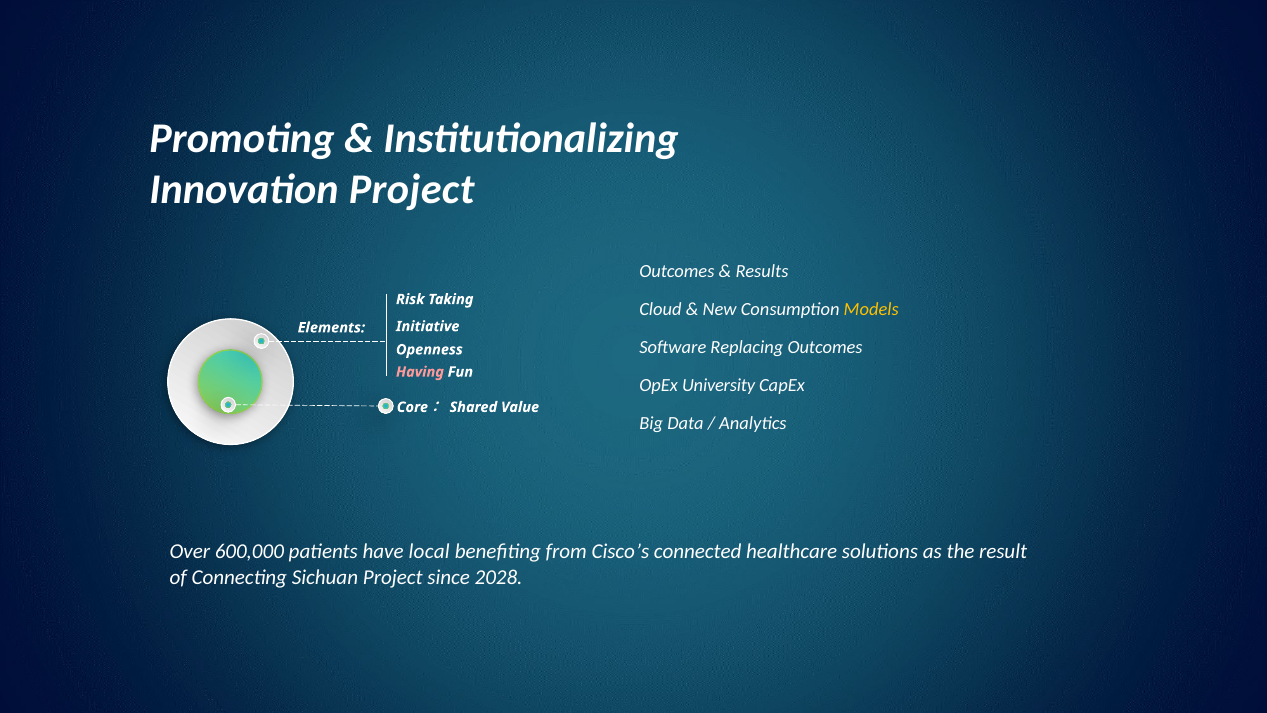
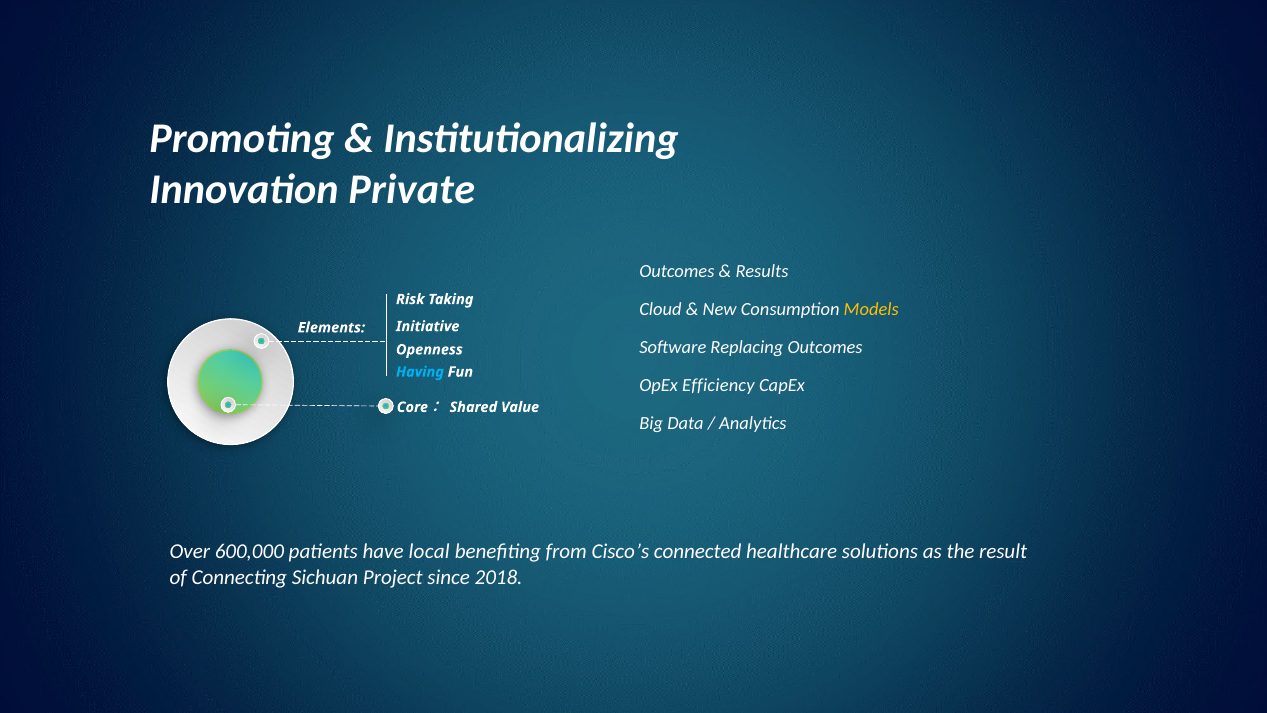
Innovation Project: Project -> Private (412, 190)
Having colour: pink -> light blue (420, 372)
University: University -> Efficiency (718, 385)
2028: 2028 -> 2018 (499, 577)
